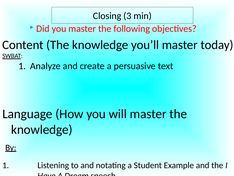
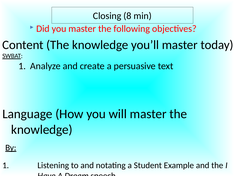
3: 3 -> 8 (127, 16)
